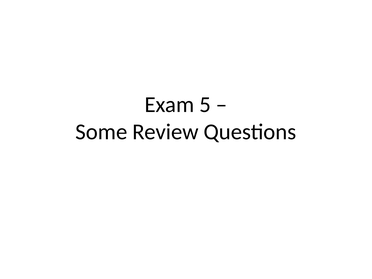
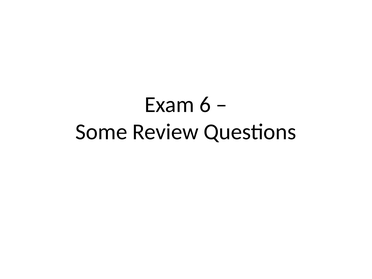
5: 5 -> 6 (205, 105)
